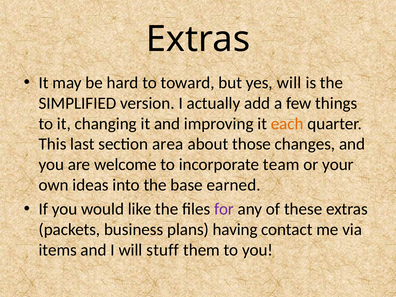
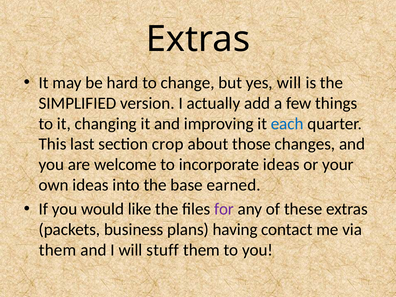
toward: toward -> change (188, 83)
each colour: orange -> blue (287, 124)
area: area -> crop (168, 144)
incorporate team: team -> ideas (281, 165)
items: items -> them (58, 250)
